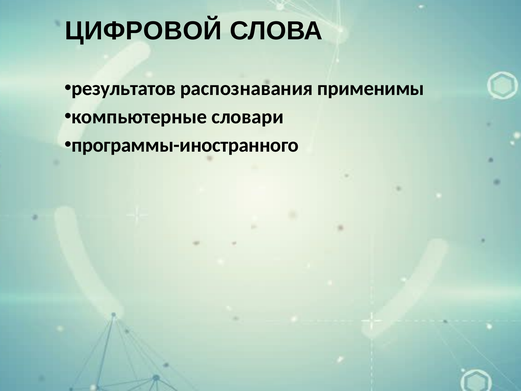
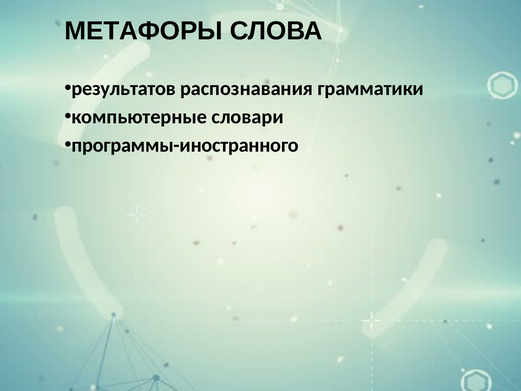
ЦИФРОВОЙ: ЦИФРОВОЙ -> МЕТАФОРЫ (144, 31)
применимы: применимы -> грамматики (371, 88)
